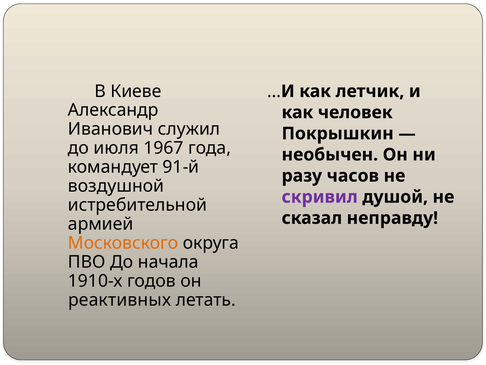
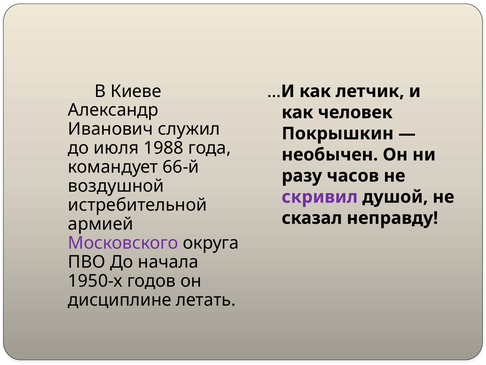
1967: 1967 -> 1988 (164, 148)
91-й: 91-й -> 66-й (181, 167)
Московского colour: orange -> purple (123, 243)
1910-х: 1910-х -> 1950-х (95, 281)
реактивных: реактивных -> дисциплине (120, 299)
